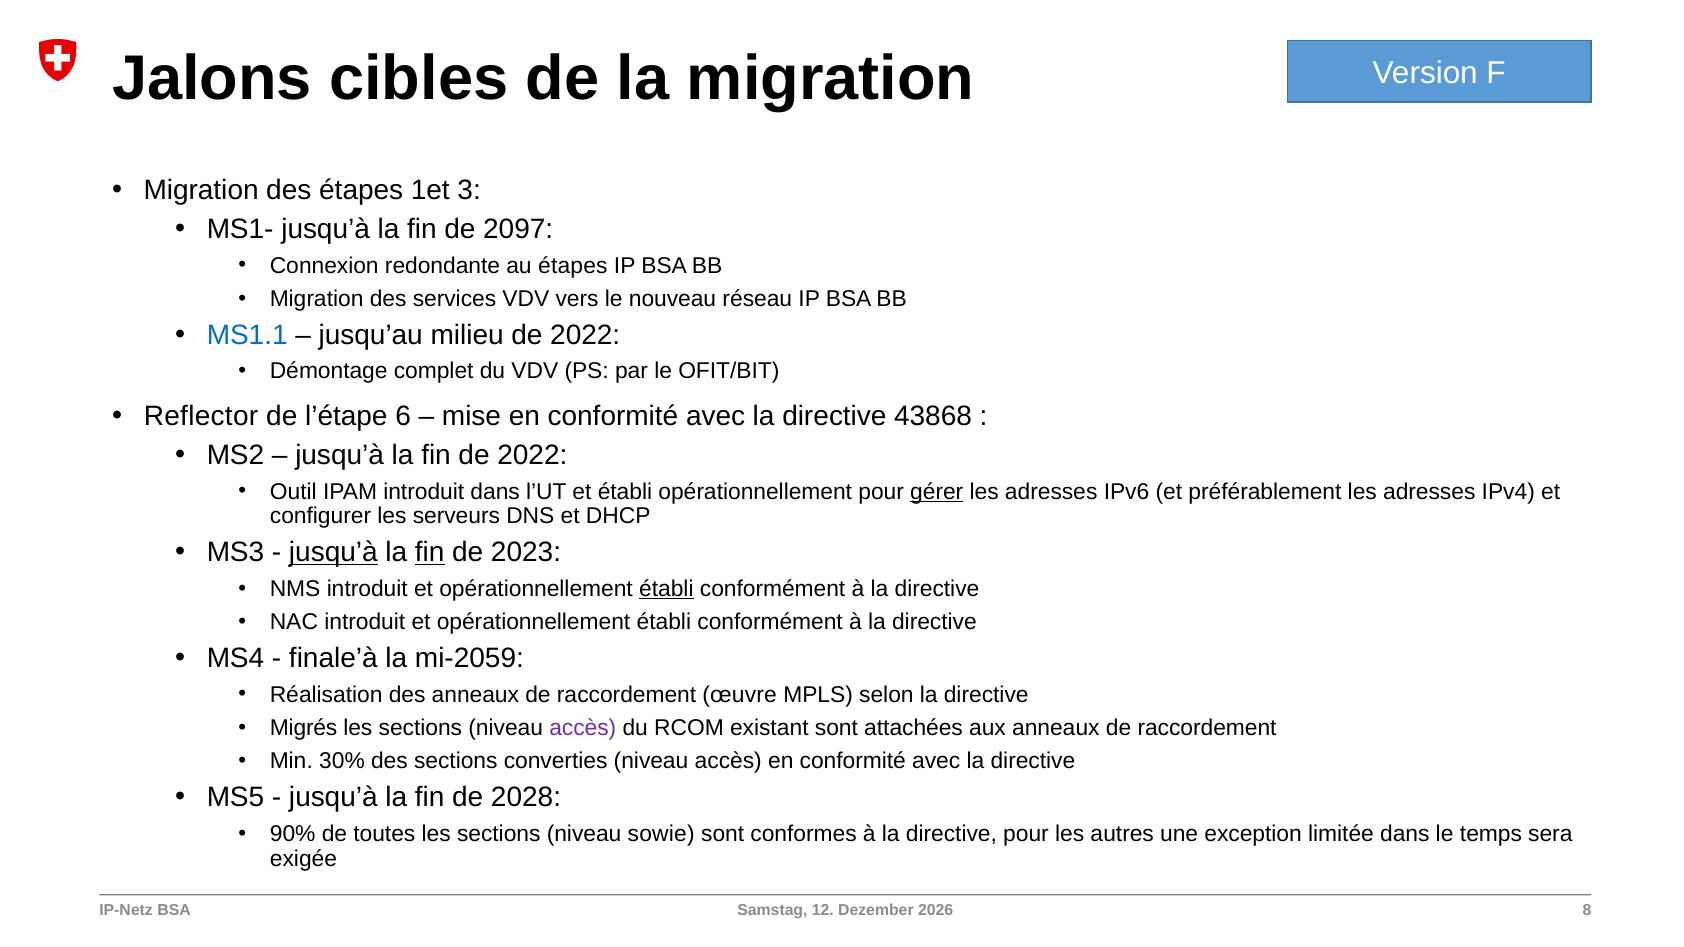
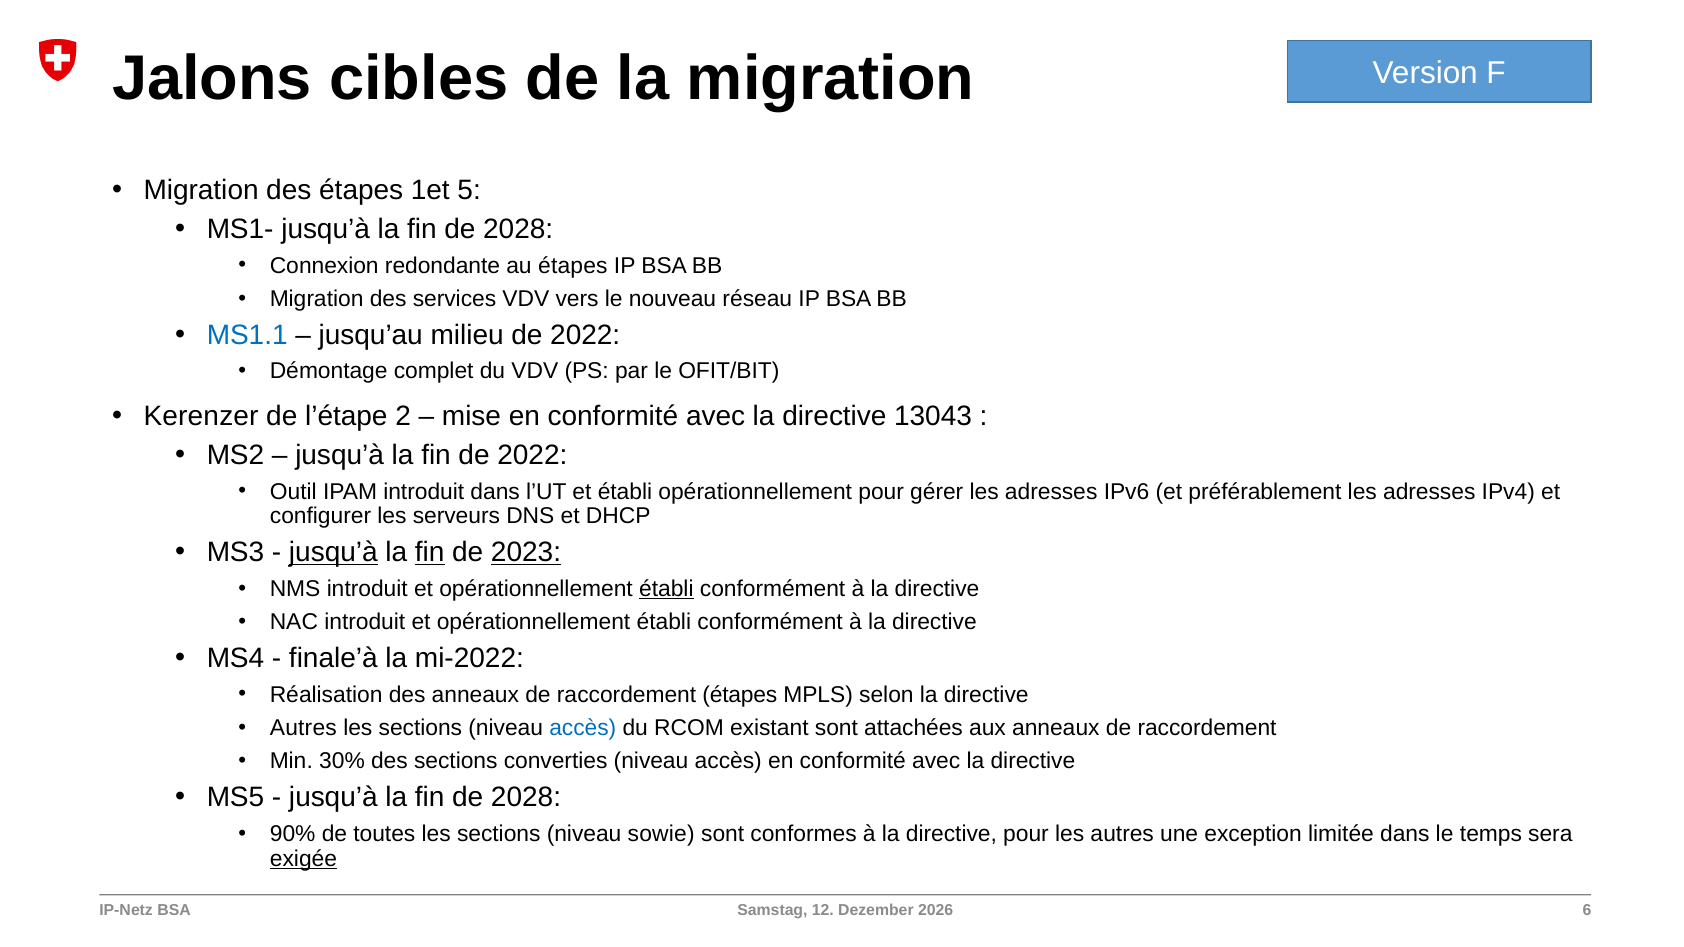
3: 3 -> 5 (469, 190)
2097: 2097 -> 2028 (518, 229)
Reflector: Reflector -> Kerenzer (201, 416)
6: 6 -> 2 (403, 416)
43868: 43868 -> 13043 (933, 416)
gérer underline: present -> none (937, 492)
2023 underline: none -> present (526, 553)
mi-2059: mi-2059 -> mi-2022 (469, 658)
raccordement œuvre: œuvre -> étapes (740, 695)
Migrés: Migrés -> Autres (303, 728)
accès colour: purple -> blue (583, 728)
exigée underline: none -> present (303, 859)
8: 8 -> 6 (1587, 911)
